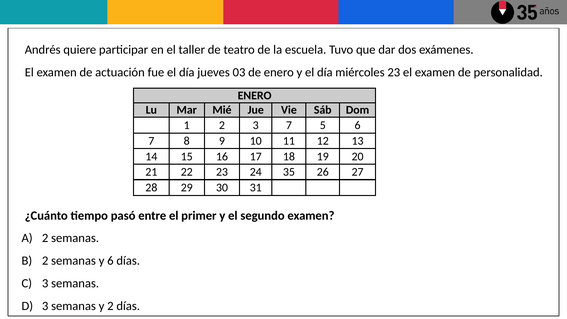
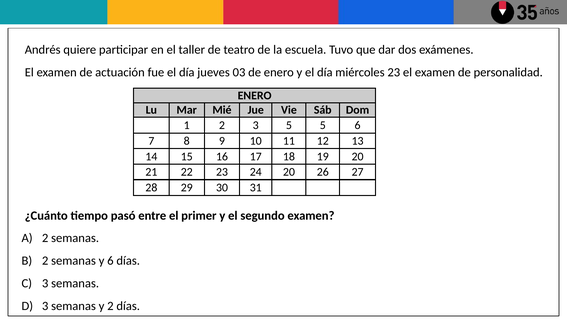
3 7: 7 -> 5 (289, 125)
24 35: 35 -> 20 (289, 172)
